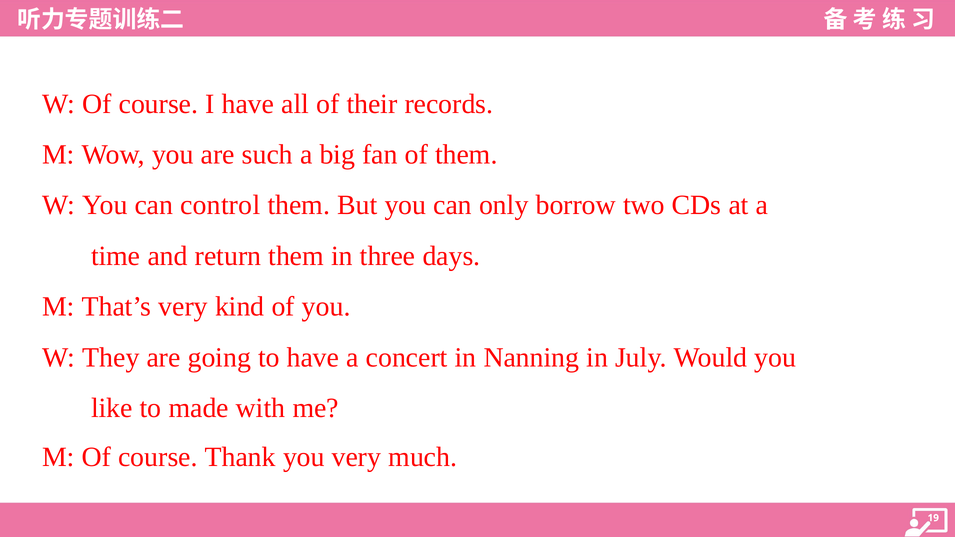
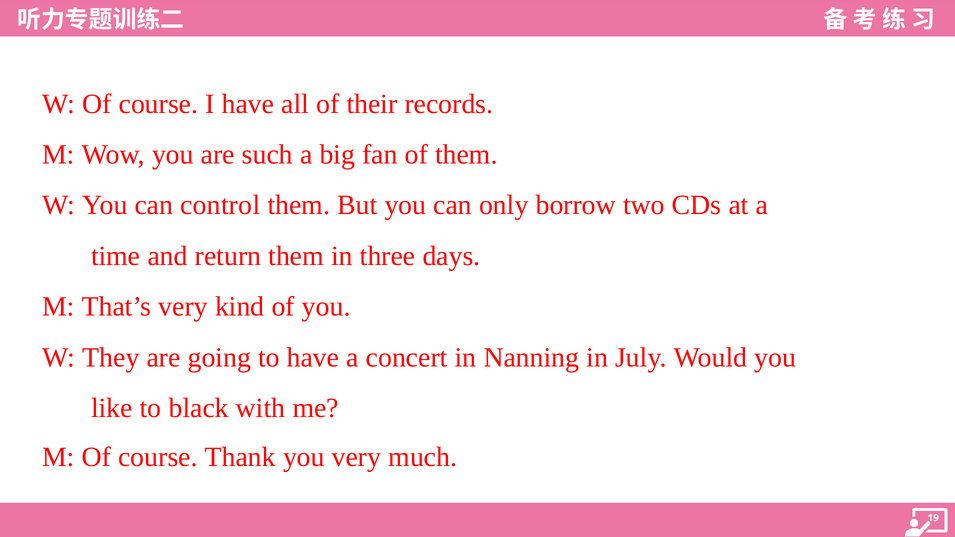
made: made -> black (199, 408)
